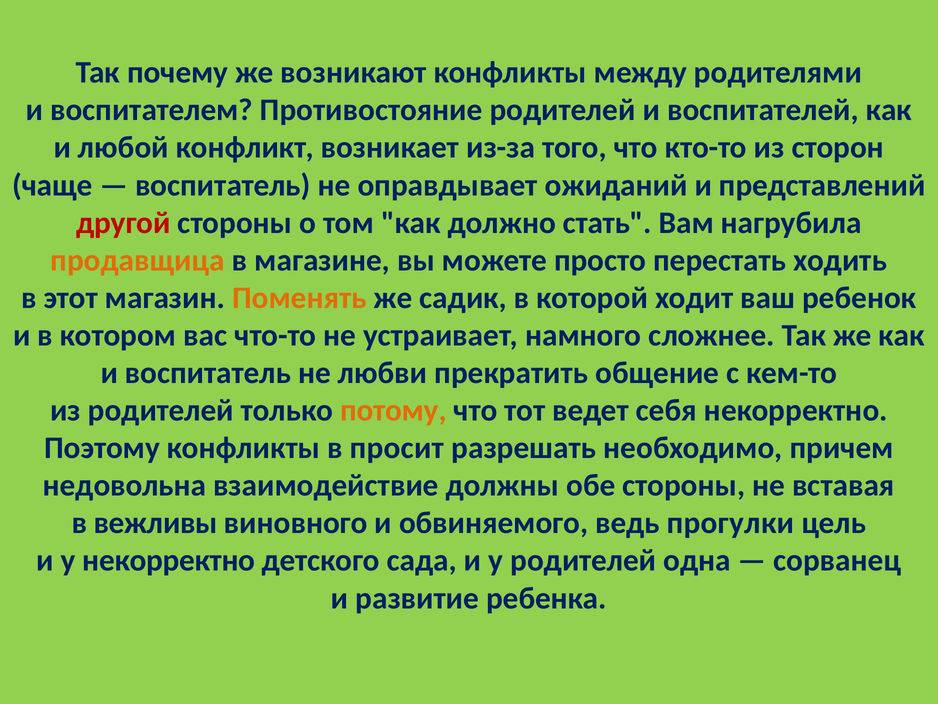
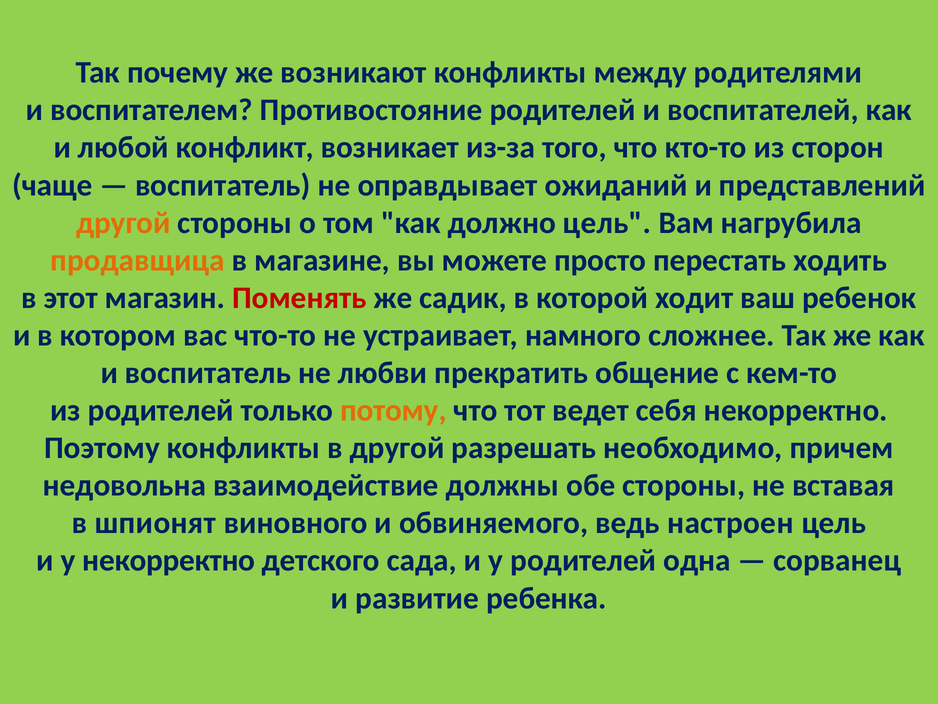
другой colour: red -> orange (123, 223)
должно стать: стать -> цель (607, 223)
Поменять colour: orange -> red (300, 298)
в просит: просит -> другой (397, 448)
вежливы: вежливы -> шпионят (155, 523)
прогулки: прогулки -> настроен (730, 523)
